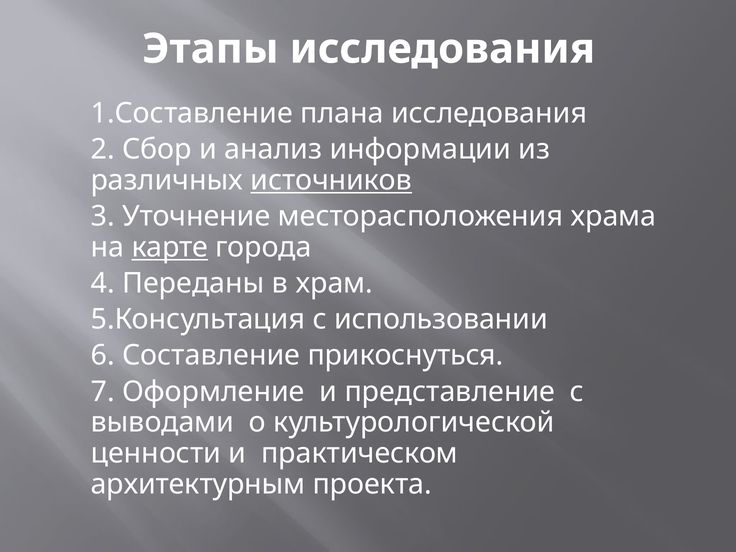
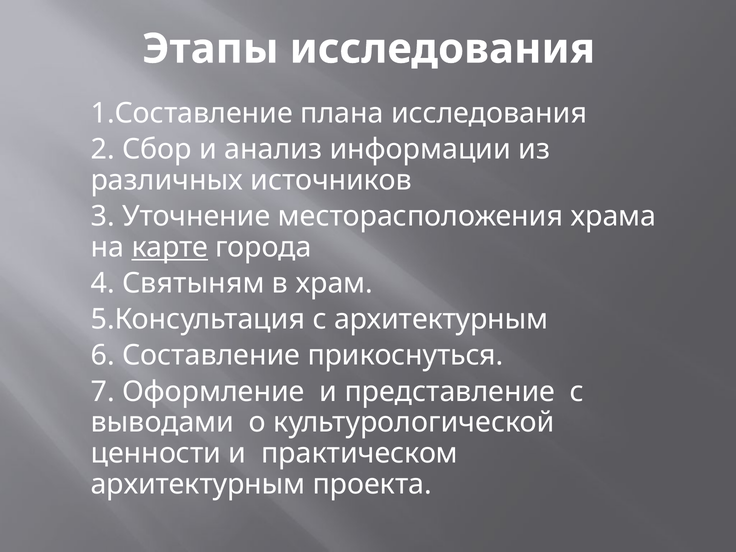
источников underline: present -> none (331, 180)
Переданы: Переданы -> Святыням (193, 283)
с использовании: использовании -> архитектурным (441, 319)
